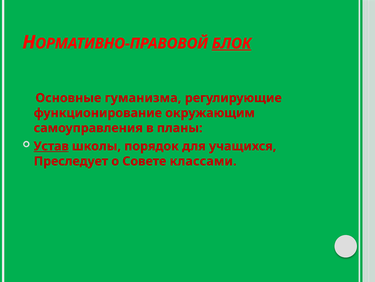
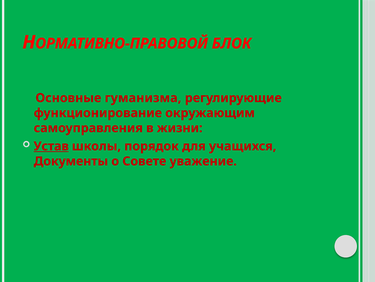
БЛОК underline: present -> none (232, 43)
планы: планы -> жизни (180, 128)
Преследует: Преследует -> Документы (71, 161)
классами: классами -> уважение (203, 161)
